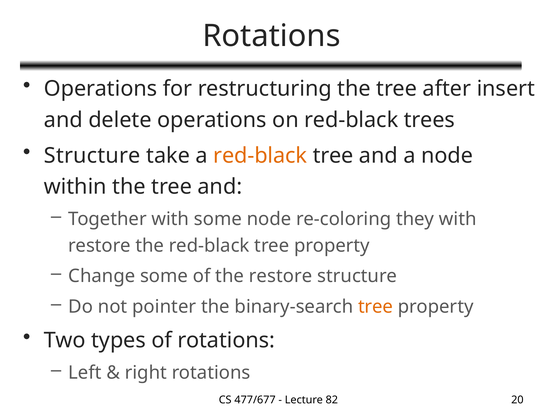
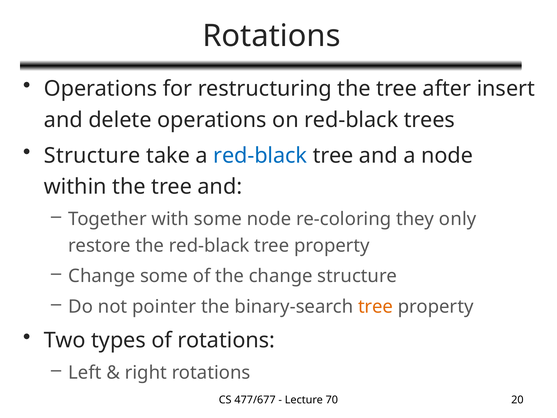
red-black colour: orange -> blue (260, 155)
they with: with -> only (458, 219)
the restore: restore -> change (281, 276)
82: 82 -> 70 (332, 400)
